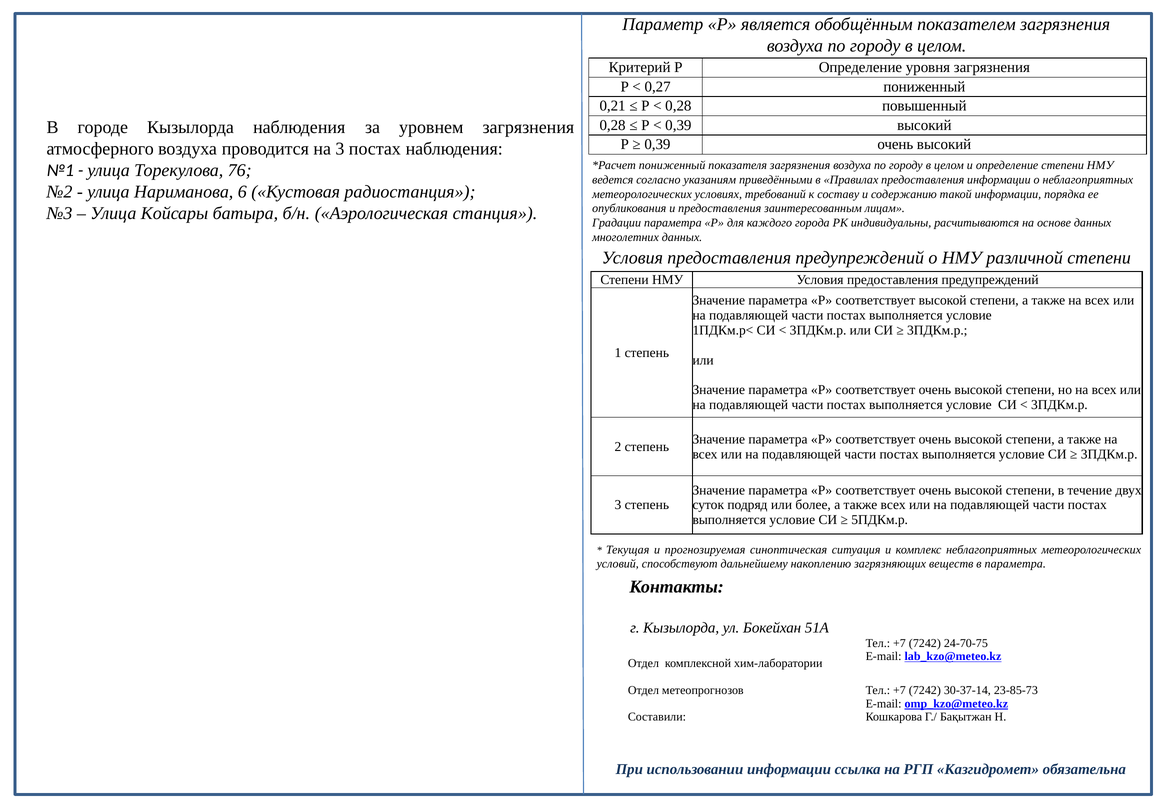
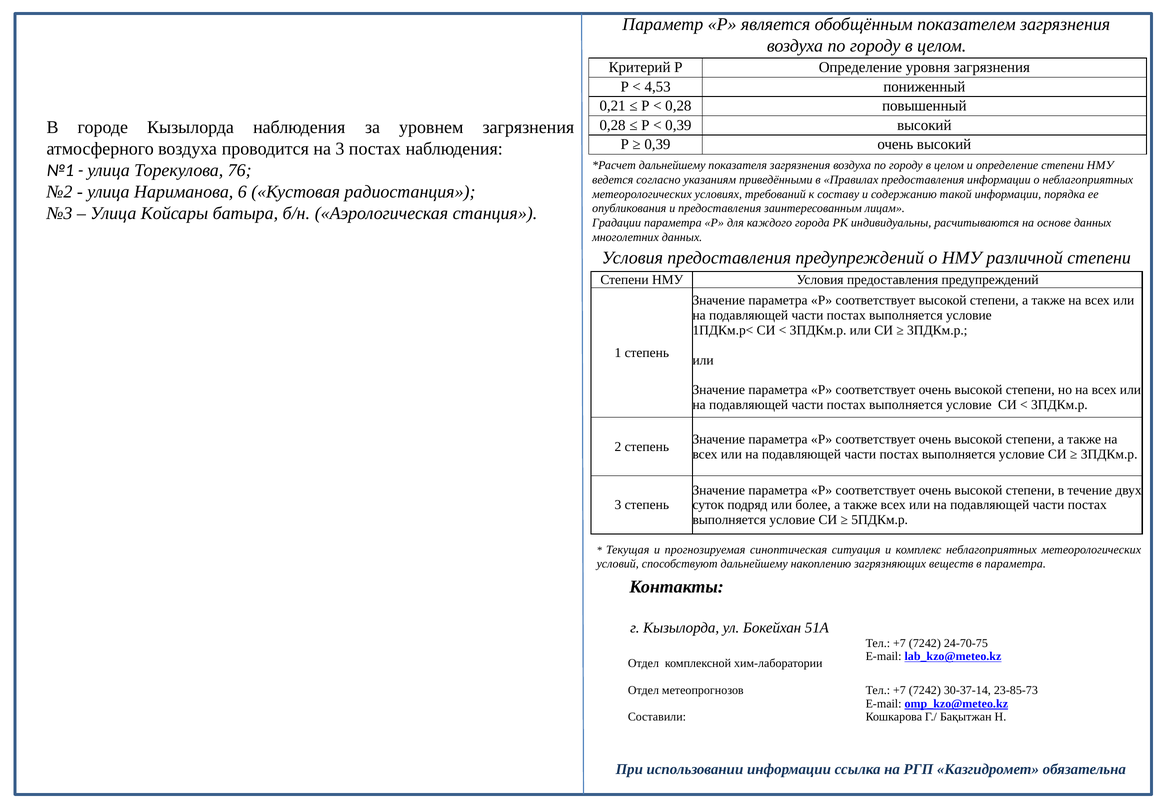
0,27: 0,27 -> 4,53 (658, 87)
пониженный: пониженный -> дальнейшему (672, 165)
